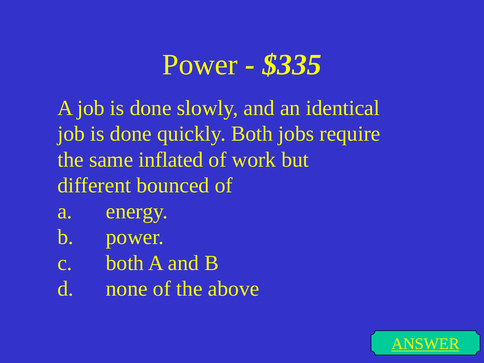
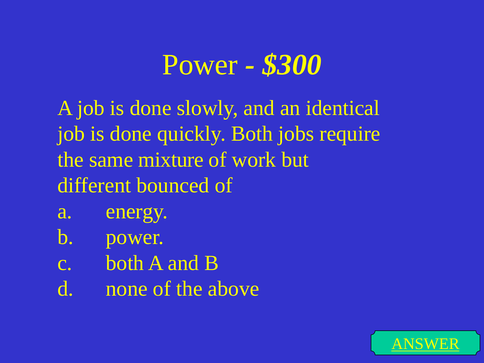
$335: $335 -> $300 (292, 65)
inflated: inflated -> mixture (171, 160)
